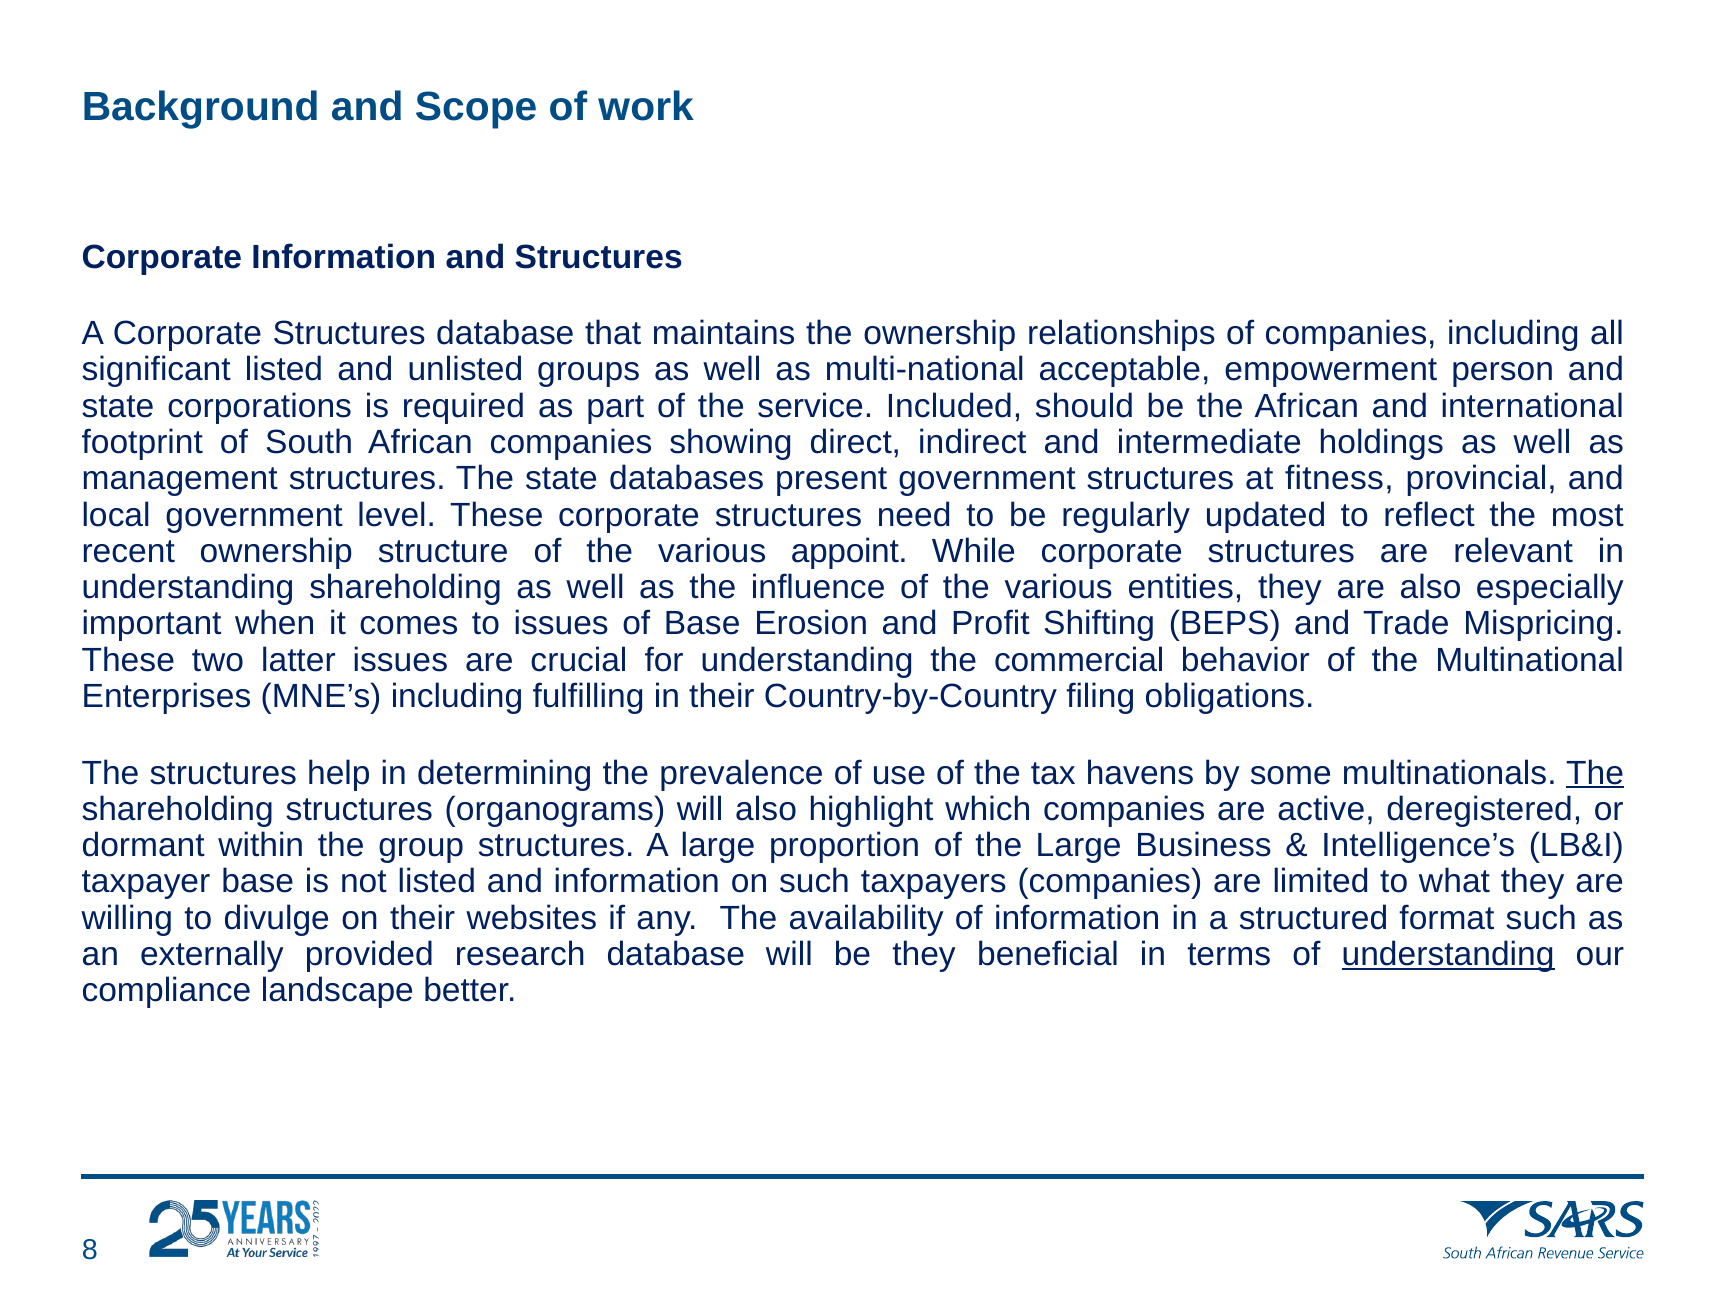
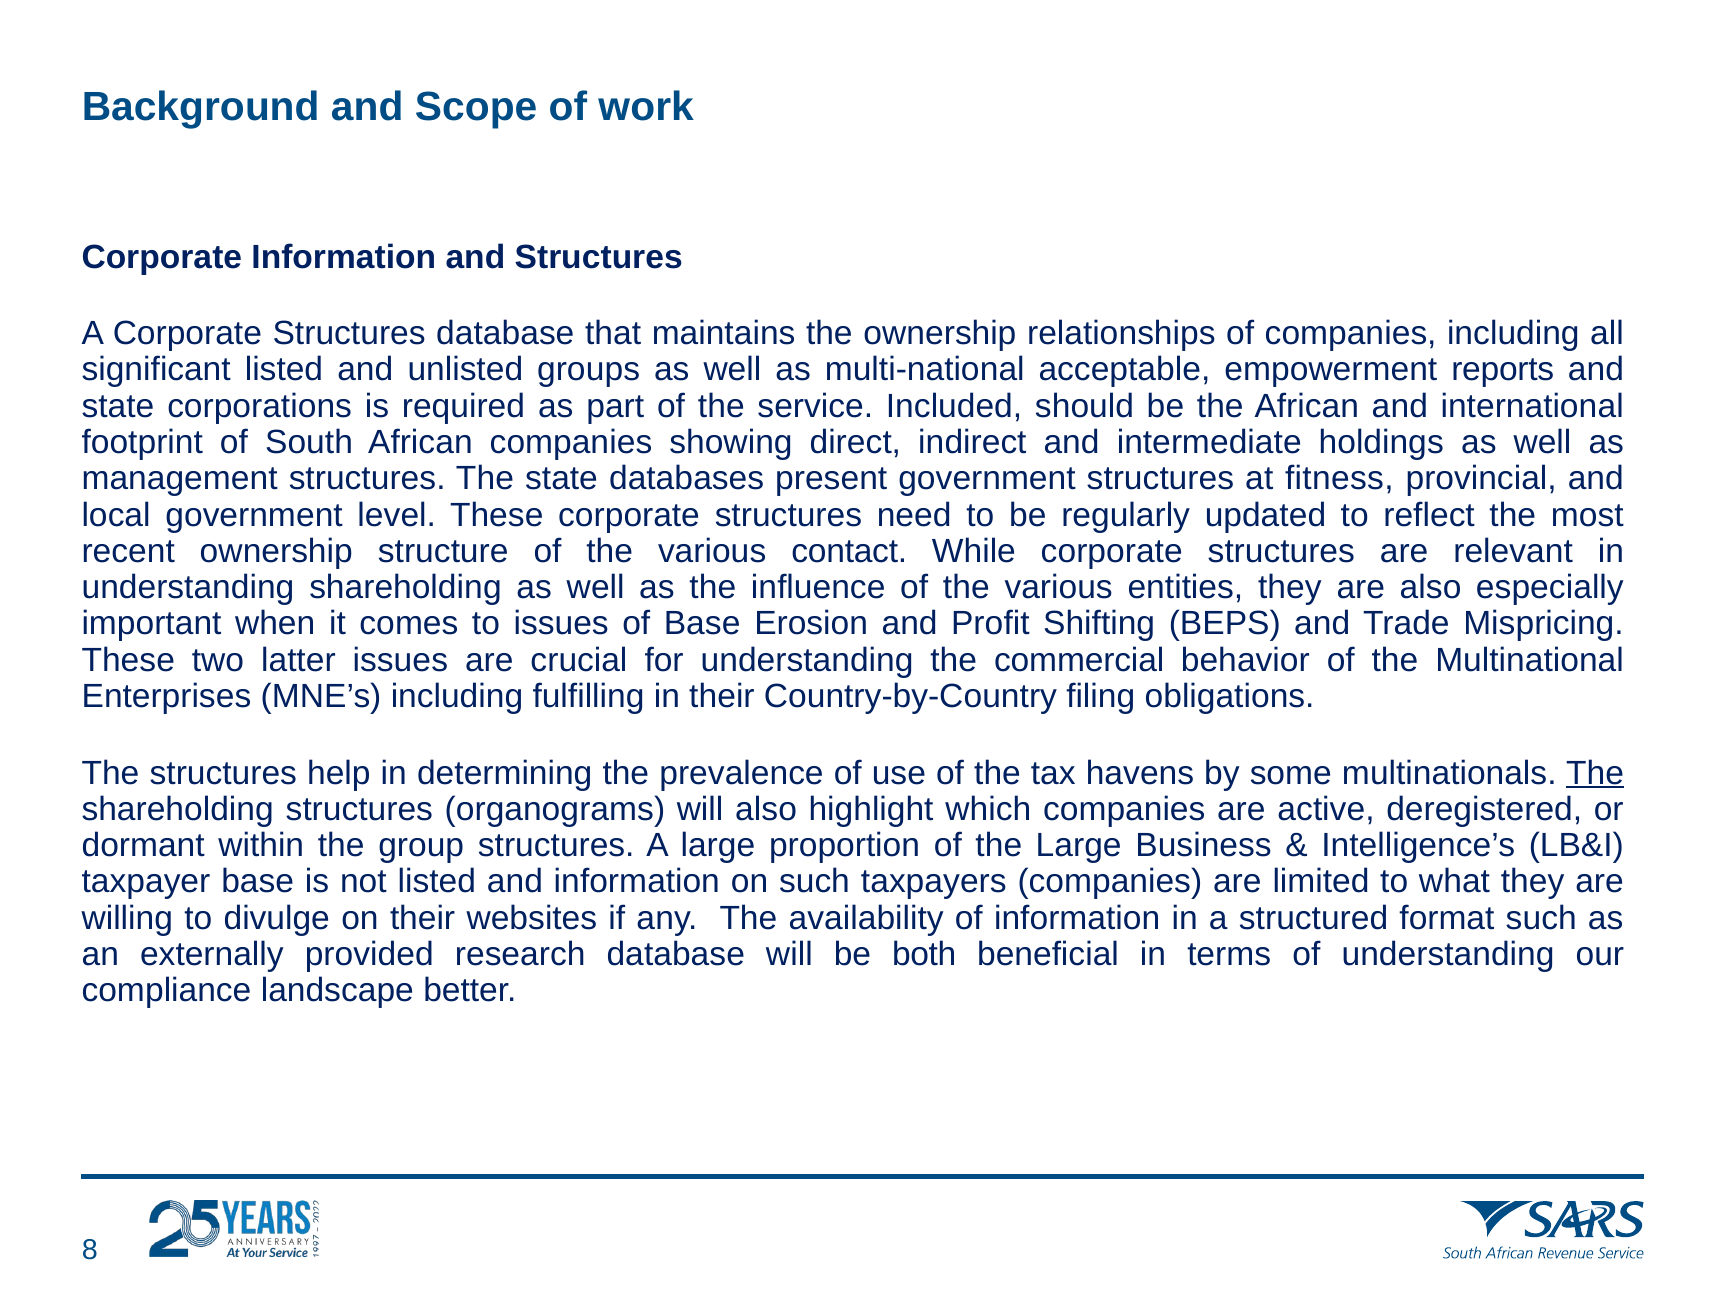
person: person -> reports (1503, 370)
appoint: appoint -> contact (849, 551)
be they: they -> both (924, 954)
understanding underline: present -> none (1448, 954)
